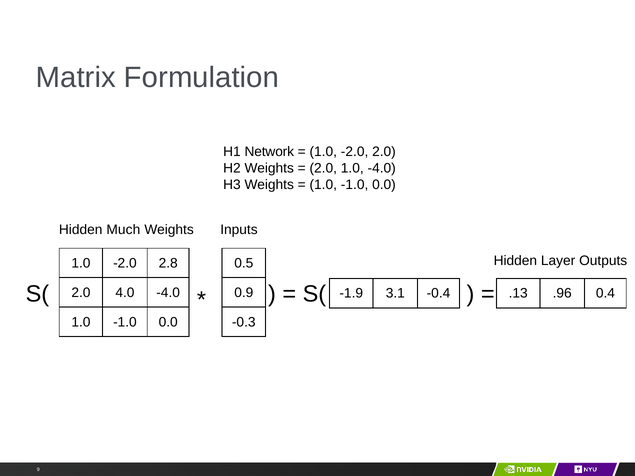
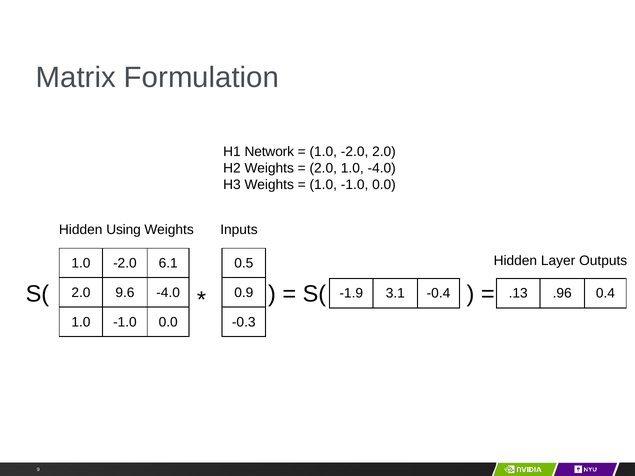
Much: Much -> Using (124, 230)
2.8: 2.8 -> 6.1 (168, 263)
4.0: 4.0 -> 9.6 (125, 293)
